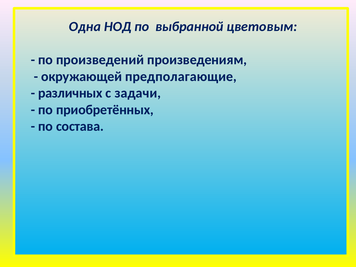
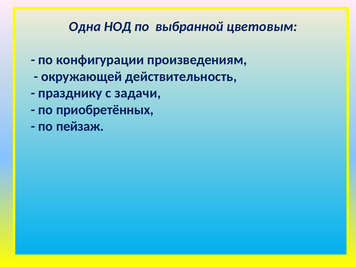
произведений: произведений -> конфигурации (100, 60)
предполагающие: предполагающие -> действительность (181, 76)
различных: различных -> празднику (70, 93)
состава: состава -> пейзаж (80, 126)
